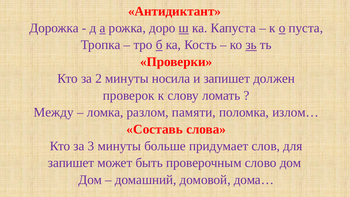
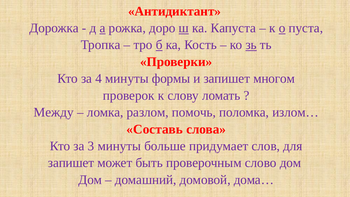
2: 2 -> 4 (99, 79)
носила: носила -> формы (171, 79)
должен: должен -> многом (274, 79)
памяти: памяти -> помочь (194, 112)
